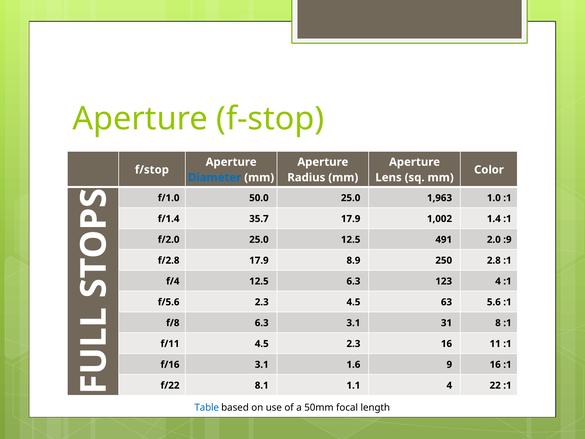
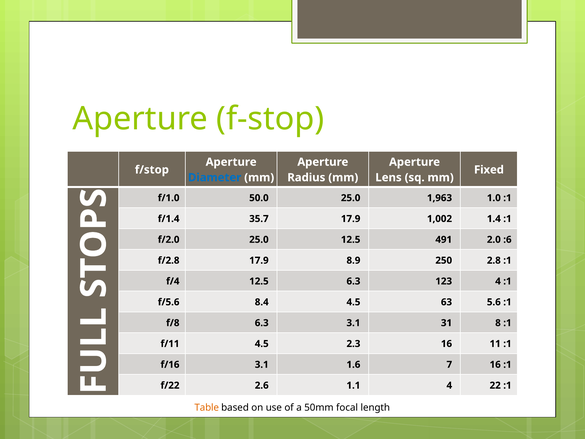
Color: Color -> Fixed (489, 170)
:9: :9 -> :6 (507, 239)
f/5.6 2.3: 2.3 -> 8.4 (262, 302)
9: 9 -> 7 (449, 364)
8.1: 8.1 -> 2.6 (262, 385)
Table colour: blue -> orange (207, 407)
